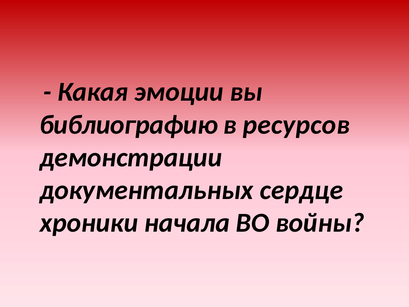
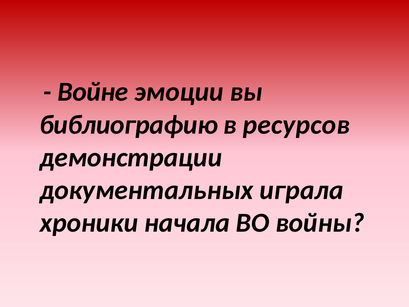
Какая: Какая -> Войне (93, 92)
сердце: сердце -> играла (301, 190)
